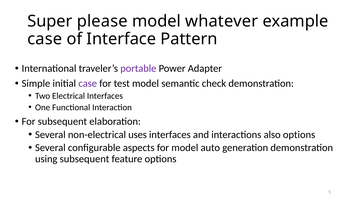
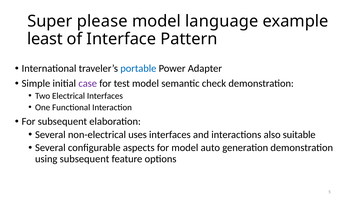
whatever: whatever -> language (222, 21)
case: case -> least (45, 39)
portable colour: purple -> blue (138, 69)
also options: options -> suitable (299, 135)
